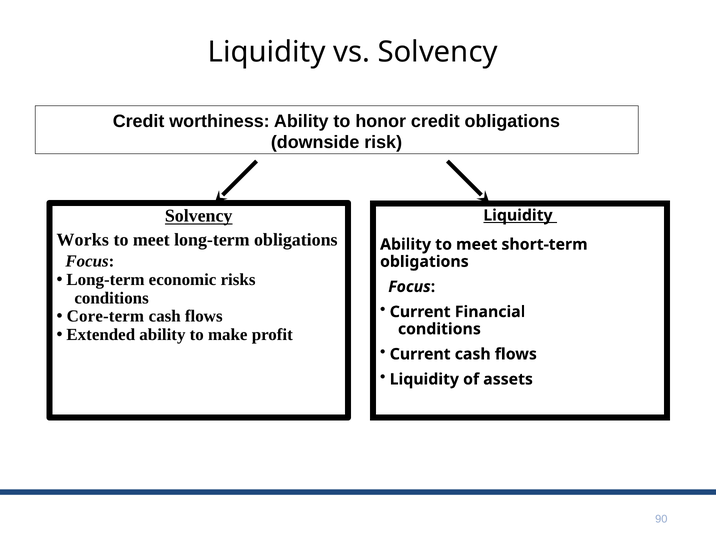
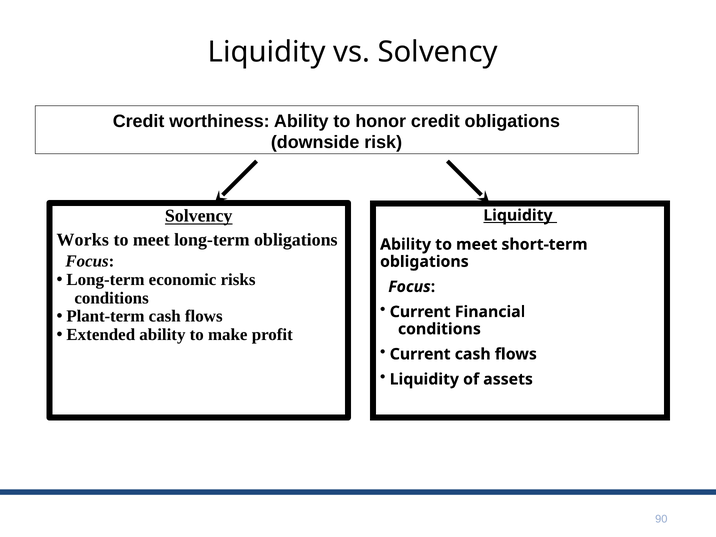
Core-term: Core-term -> Plant-term (106, 316)
